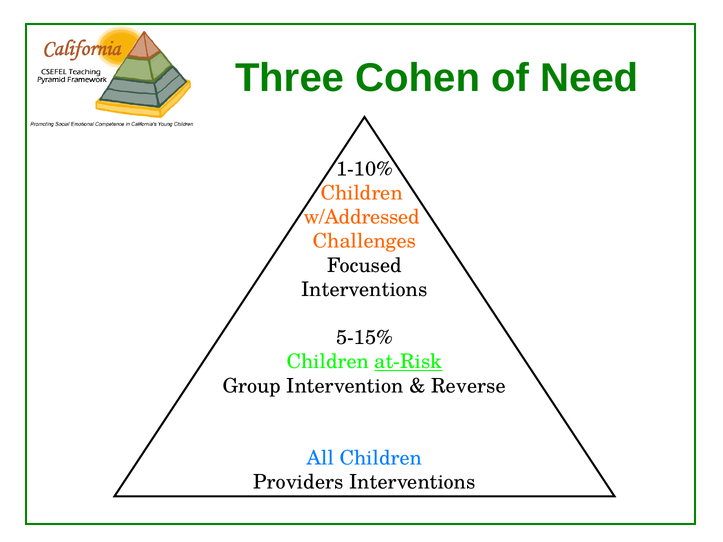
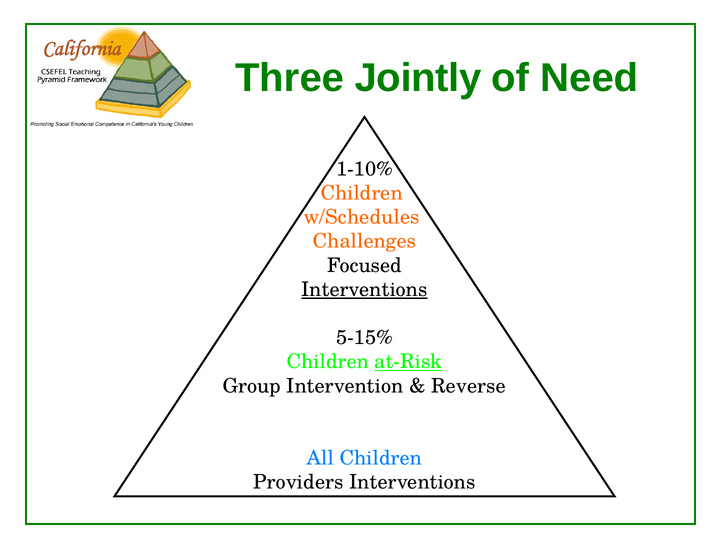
Cohen: Cohen -> Jointly (418, 78)
w/Addressed: w/Addressed -> w/Schedules (362, 217)
Interventions underline: none -> present (364, 290)
